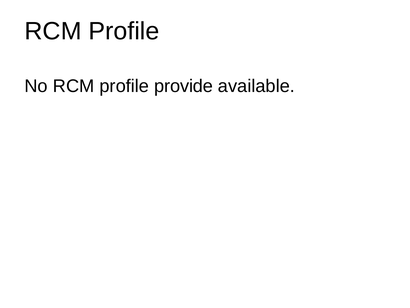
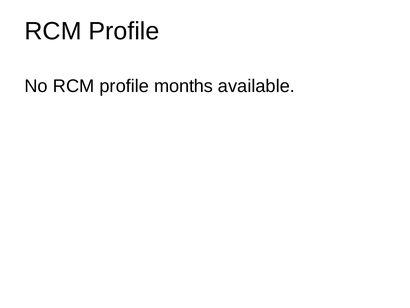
provide: provide -> months (184, 86)
